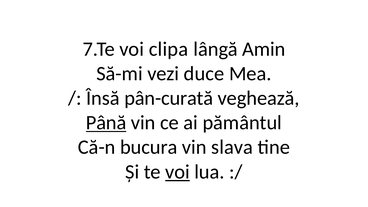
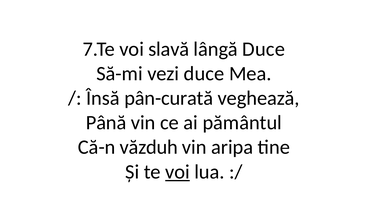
clipa: clipa -> slavă (169, 49)
lângă Amin: Amin -> Duce (264, 49)
Până underline: present -> none (106, 123)
bucura: bucura -> văzduh (149, 147)
slava: slava -> aripa (232, 147)
